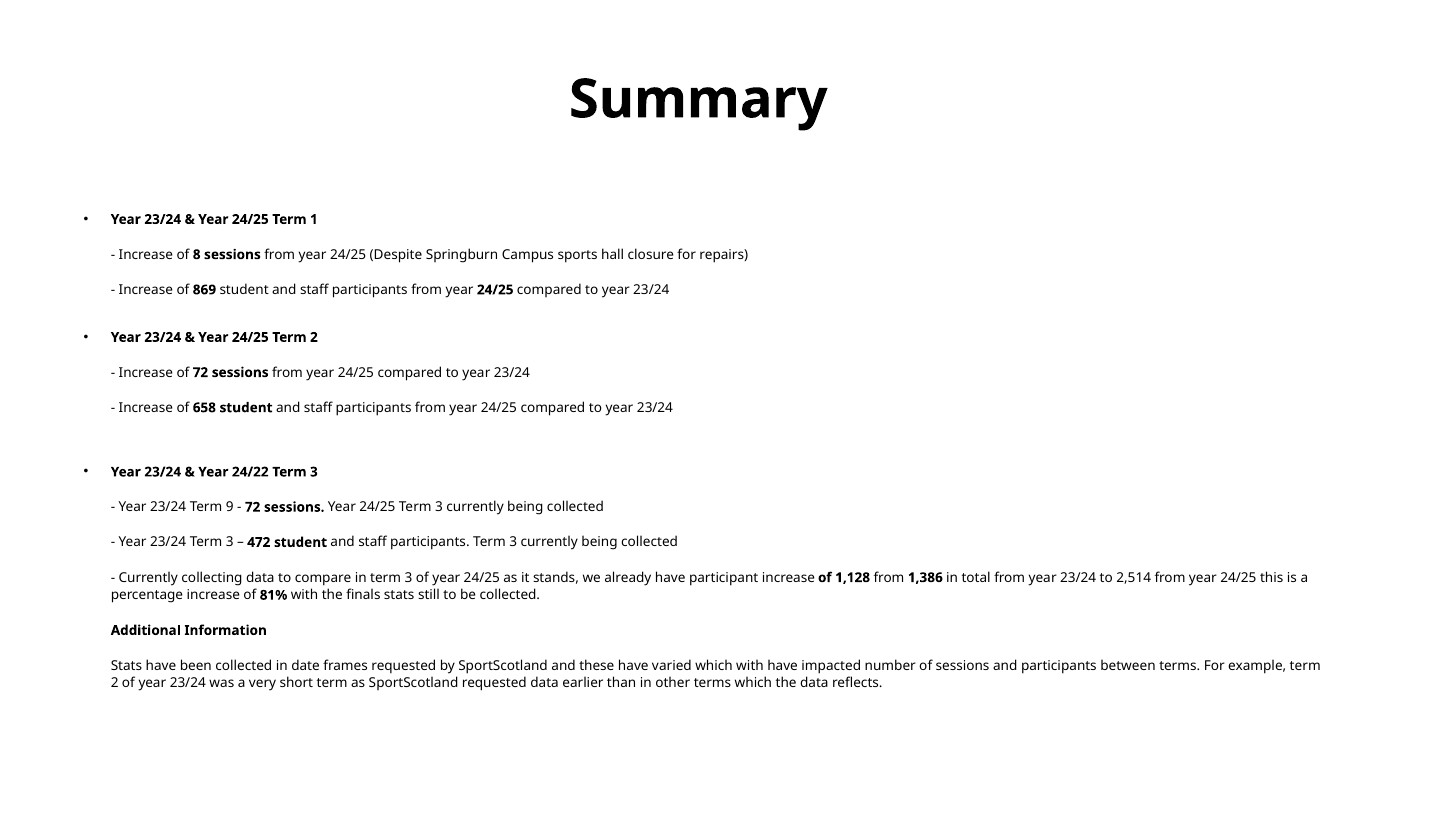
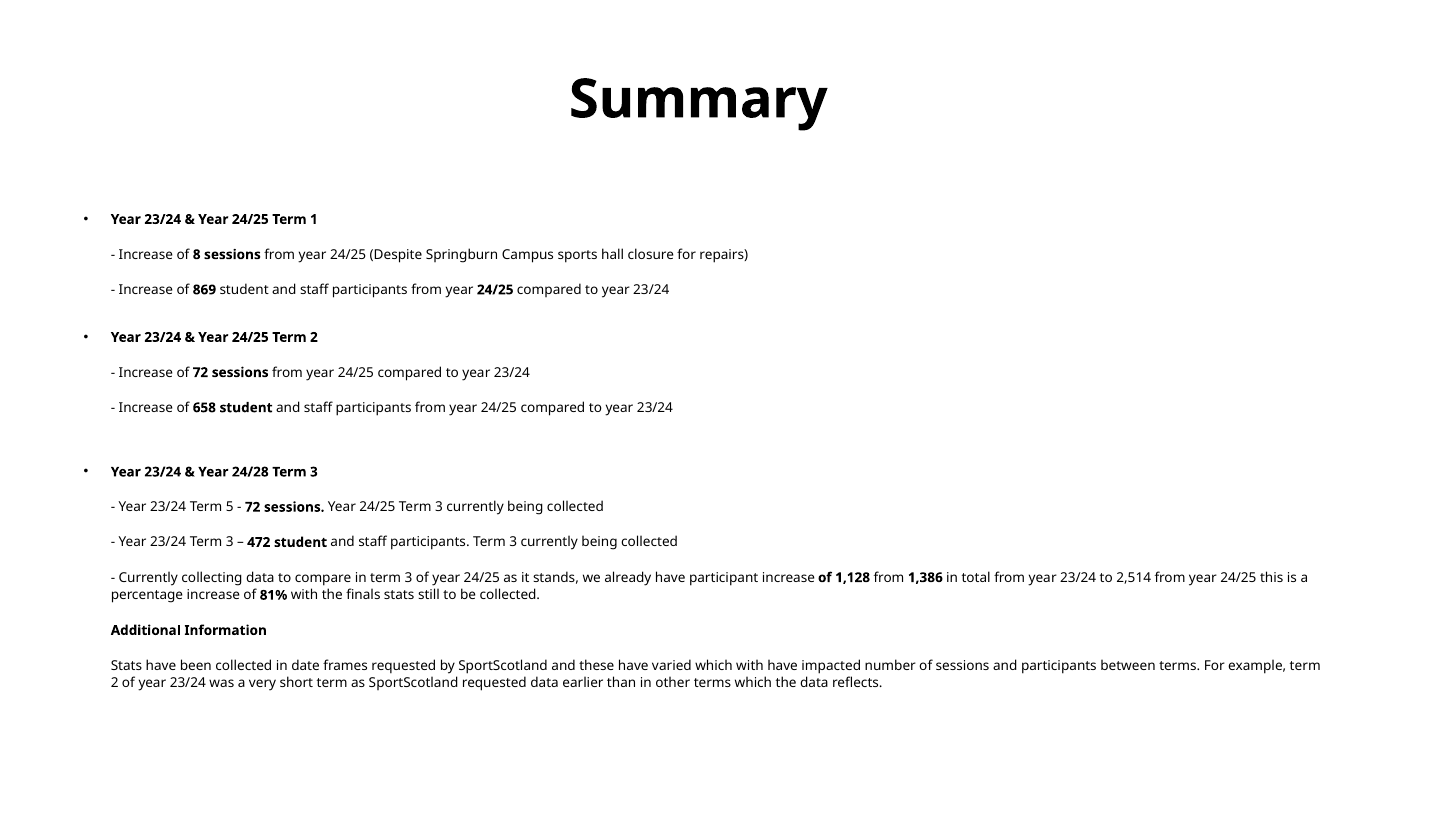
24/22: 24/22 -> 24/28 (250, 472)
9: 9 -> 5 (230, 508)
